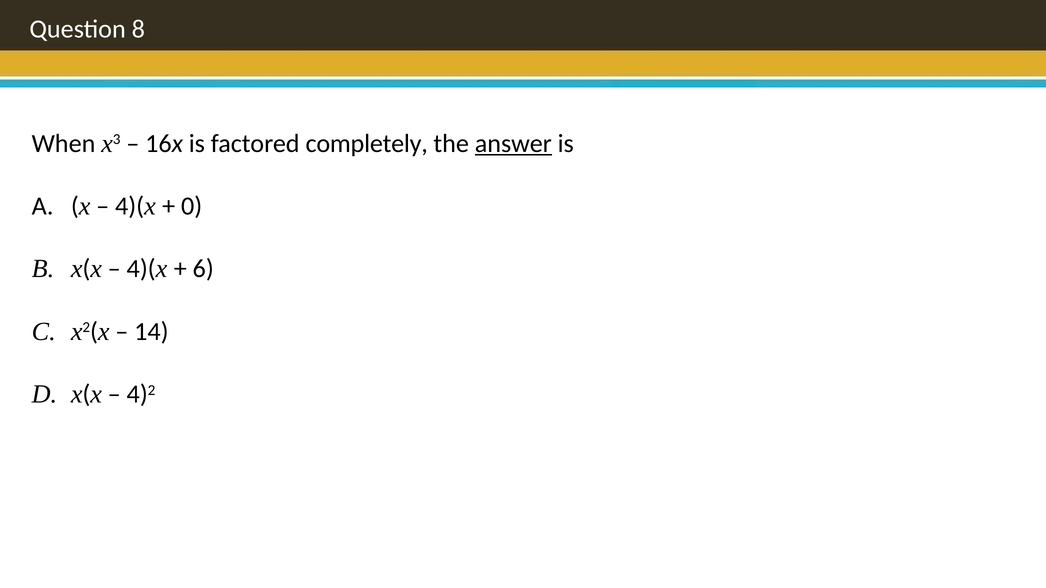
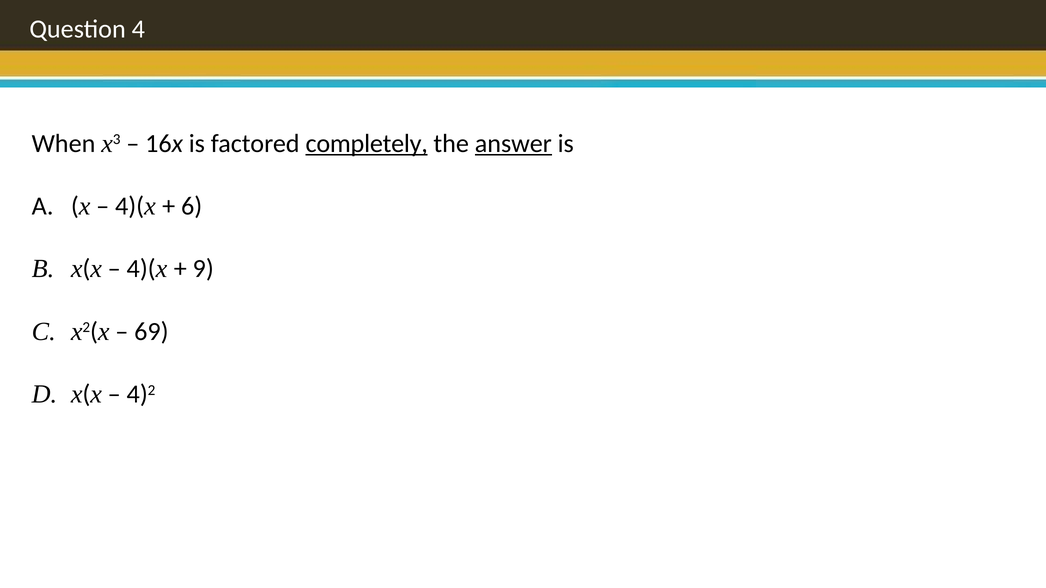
8: 8 -> 4 (138, 29)
completely underline: none -> present (367, 144)
0: 0 -> 6 (192, 206)
6: 6 -> 9 (203, 269)
14: 14 -> 69 (151, 332)
